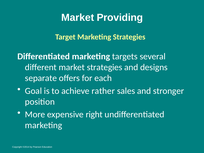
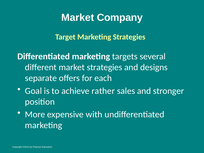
Providing: Providing -> Company (120, 18)
right: right -> with (94, 114)
